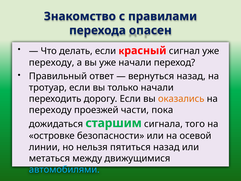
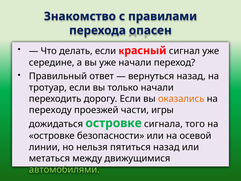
переходу: переходу -> середине (52, 63)
пока: пока -> игры (162, 110)
дожидаться старшим: старшим -> островке (114, 123)
автомобилями colour: light blue -> light green (64, 169)
